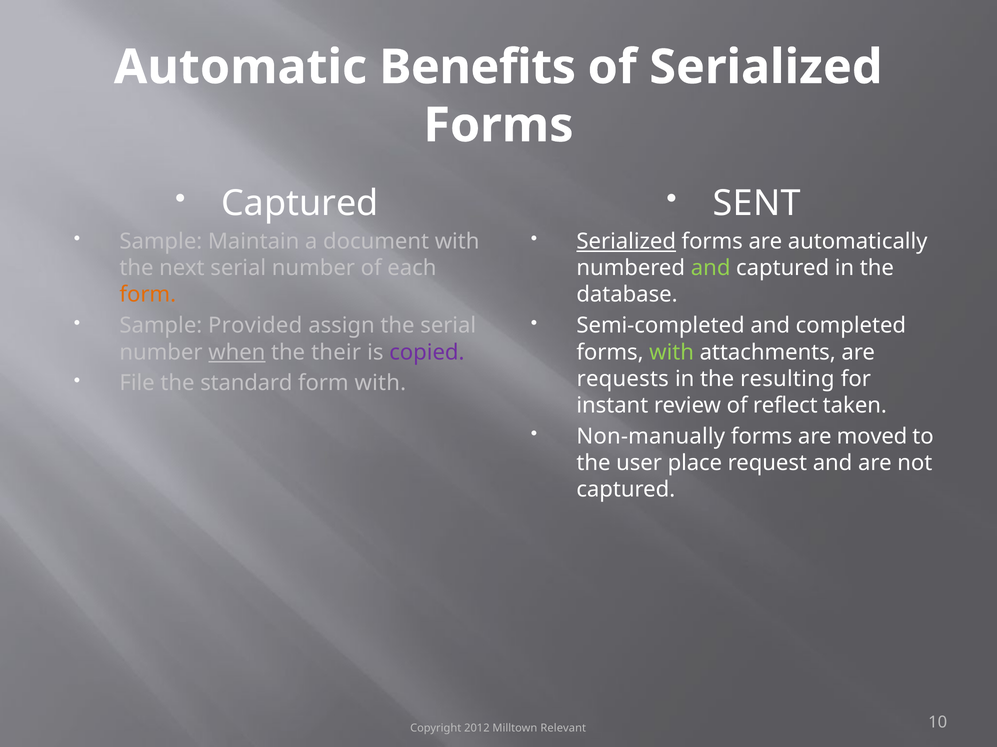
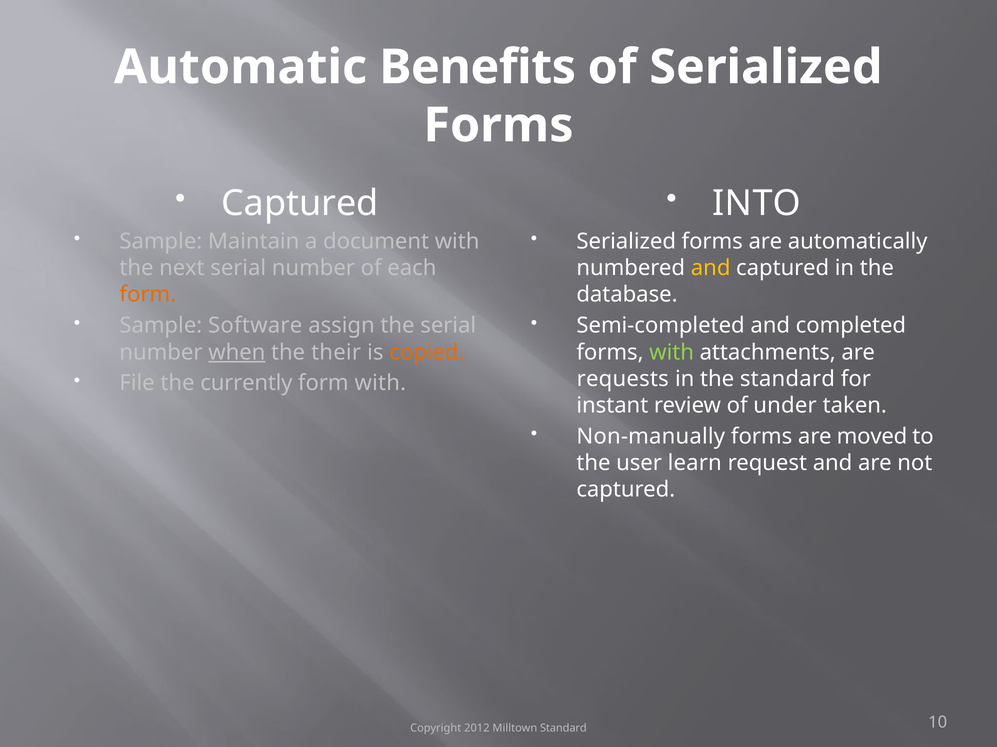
SENT: SENT -> INTO (757, 203)
Serialized underline: present -> none (626, 242)
and colour: light green -> yellow (711, 268)
Provided: Provided -> Software (255, 326)
copied colour: purple -> orange (427, 353)
the resulting: resulting -> standard (787, 379)
standard: standard -> currently (246, 384)
reflect: reflect -> under (785, 406)
place: place -> learn (695, 463)
Milltown Relevant: Relevant -> Standard (563, 729)
